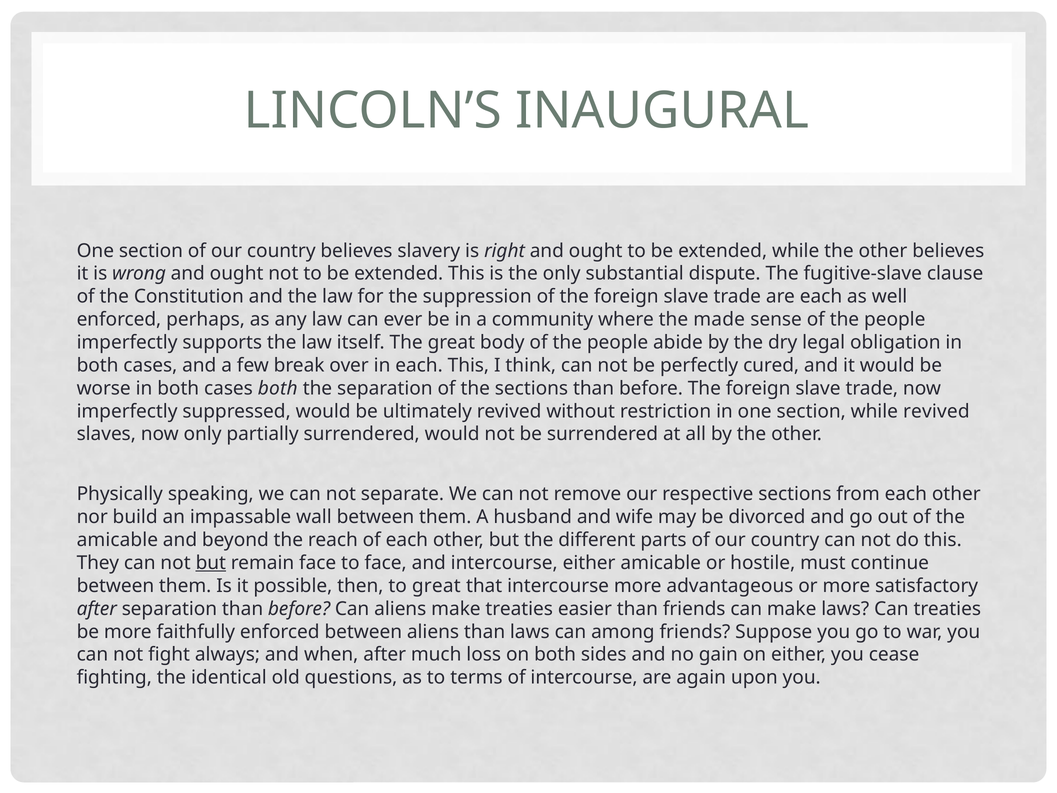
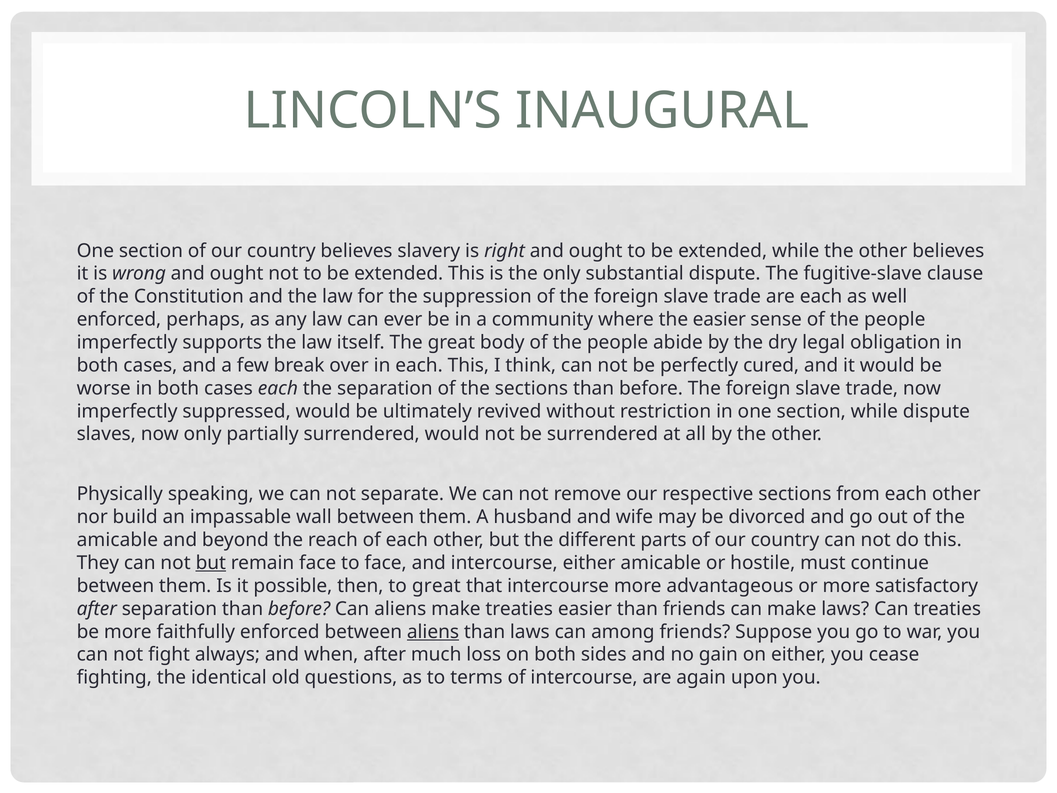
the made: made -> easier (719, 319)
cases both: both -> each (278, 388)
while revived: revived -> dispute (936, 411)
aliens underline: none -> present (433, 632)
